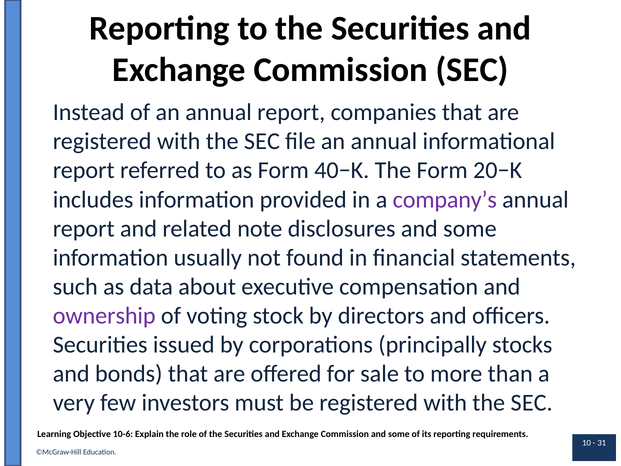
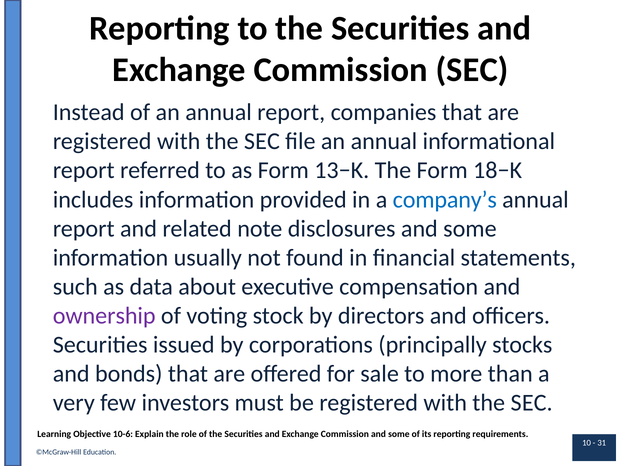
40−K: 40−K -> 13−K (342, 170)
20−K: 20−K -> 18−K (498, 170)
company’s colour: purple -> blue (445, 199)
